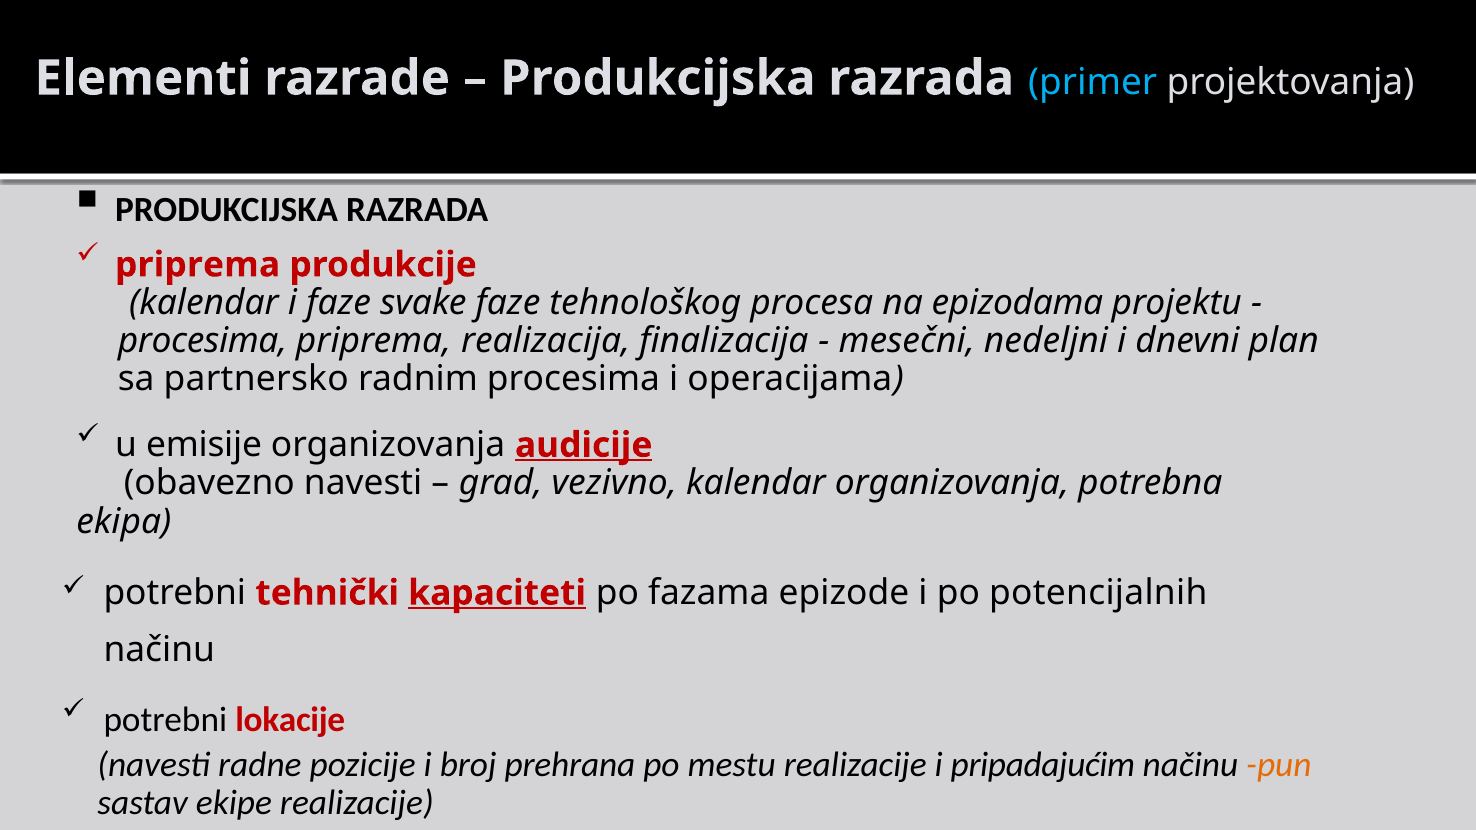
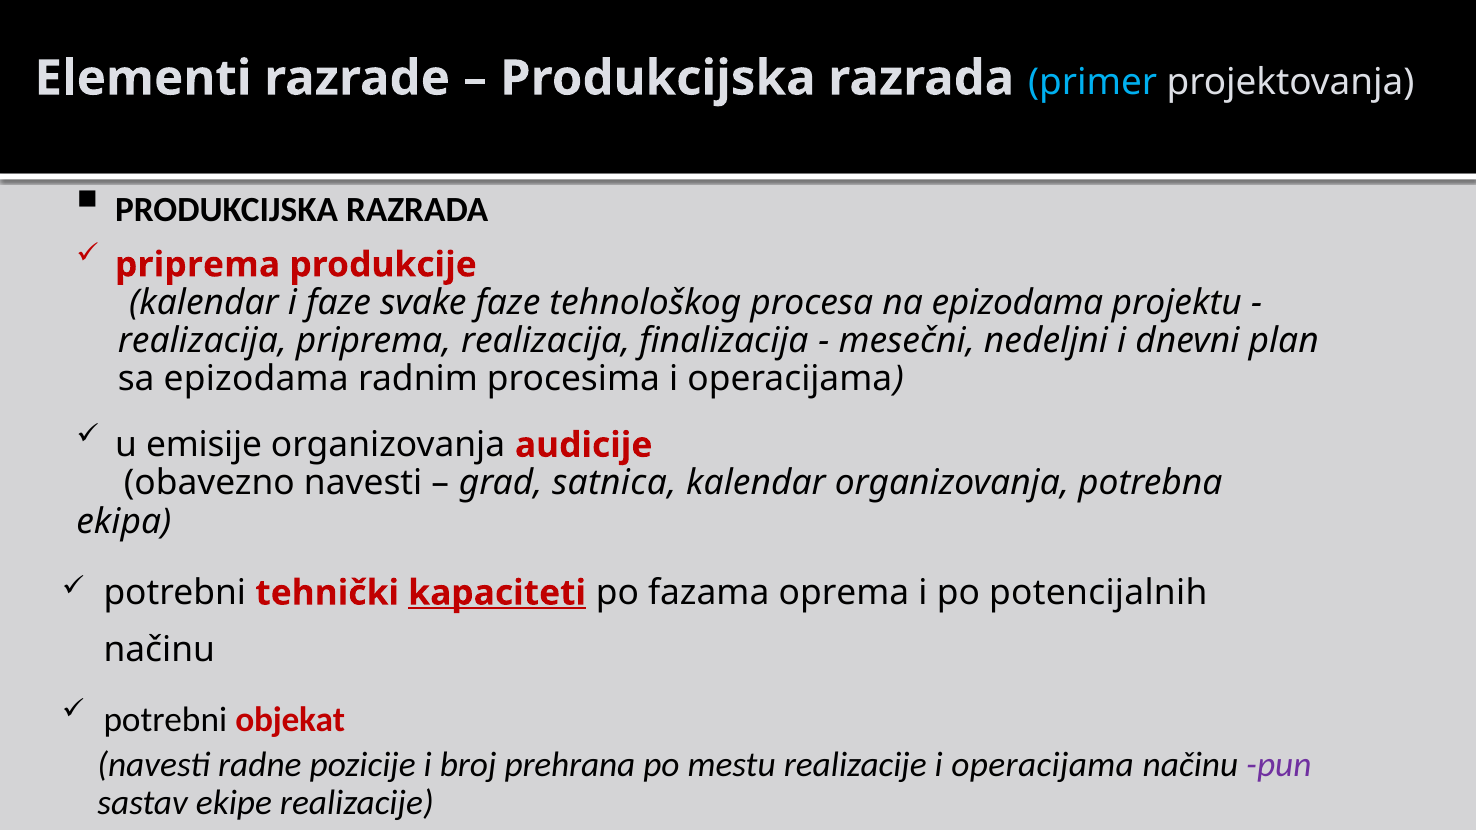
procesima: procesima -> realizacija (202, 341)
sa partnersko: partnersko -> epizodama (256, 379)
audicije underline: present -> none (584, 445)
vezivno: vezivno -> satnica (614, 483)
epizode: epizode -> oprema (844, 593)
lokacije: lokacije -> objekat (290, 720)
realizacije i pripadajućim: pripadajućim -> operacijama (1043, 765)
pun colour: orange -> purple (1279, 765)
